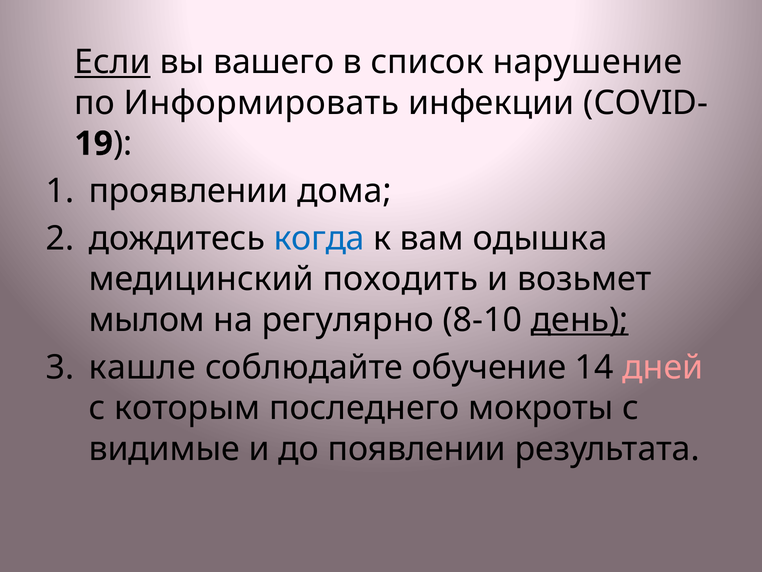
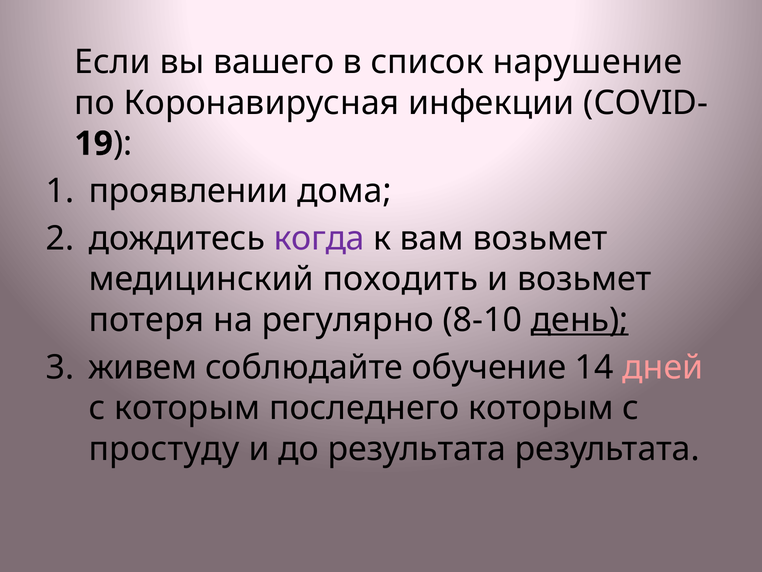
Если underline: present -> none (113, 62)
Информировать: Информировать -> Коронавирусная (262, 103)
когда colour: blue -> purple (319, 238)
вам одышка: одышка -> возьмет (540, 238)
мылом: мылом -> потеря (146, 320)
кашле: кашле -> живем (143, 367)
последнего мокроты: мокроты -> которым (541, 408)
видимые: видимые -> простуду (164, 448)
до появлении: появлении -> результата (417, 448)
